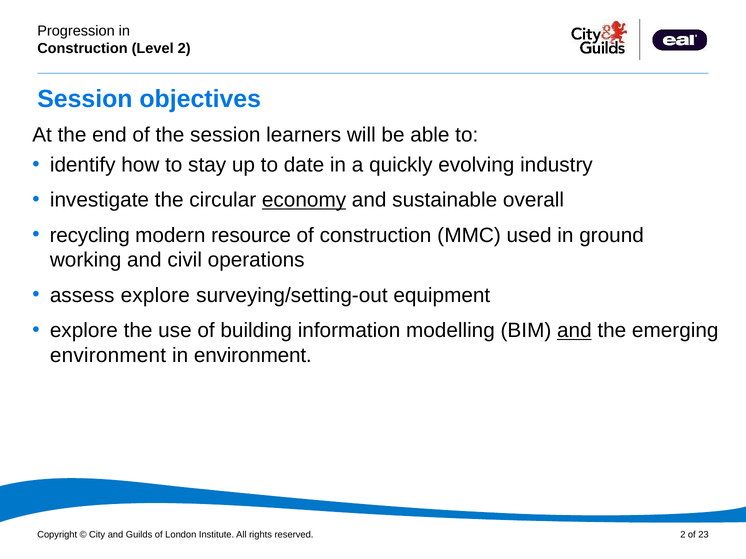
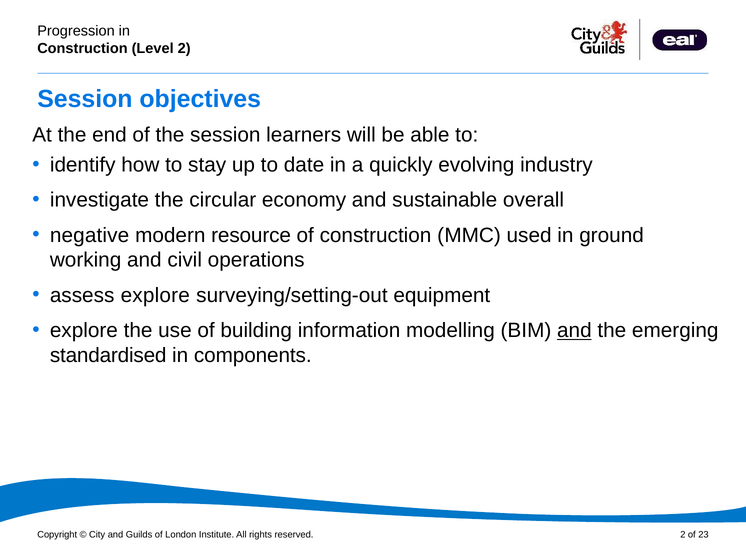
economy underline: present -> none (304, 200)
recycling: recycling -> negative (90, 235)
environment: environment -> standardised (108, 356)
in environment: environment -> components (253, 356)
